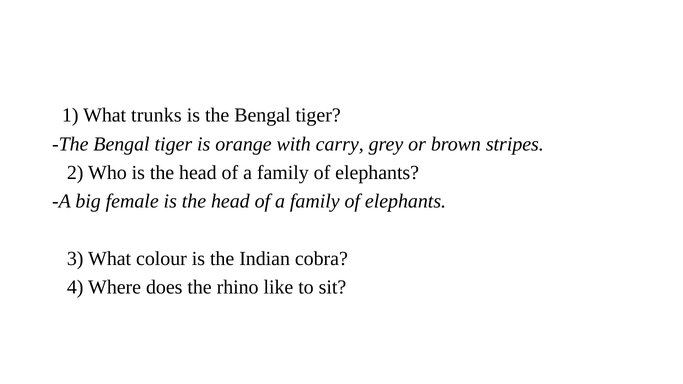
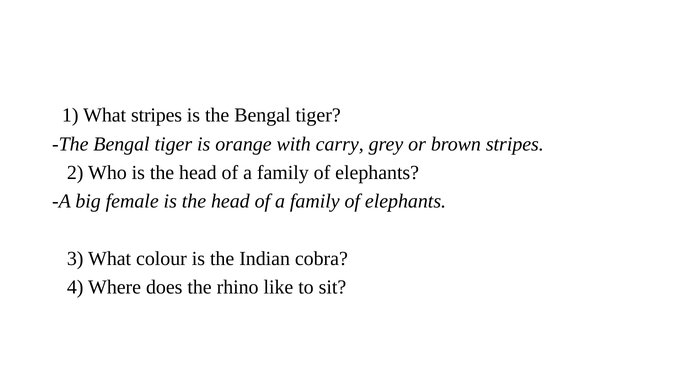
What trunks: trunks -> stripes (157, 115)
